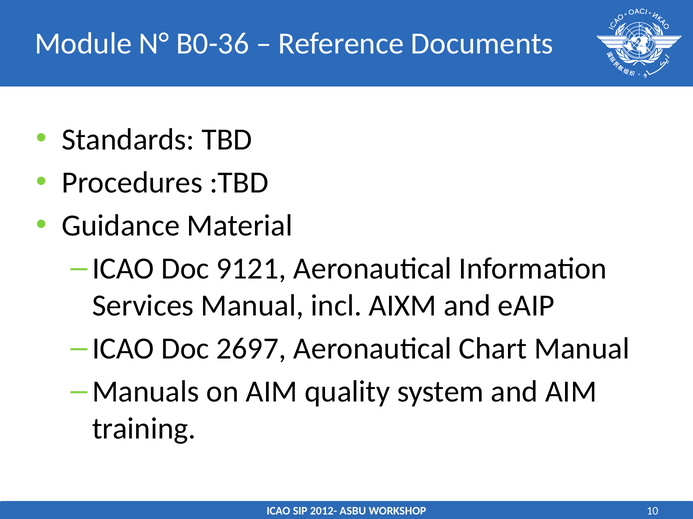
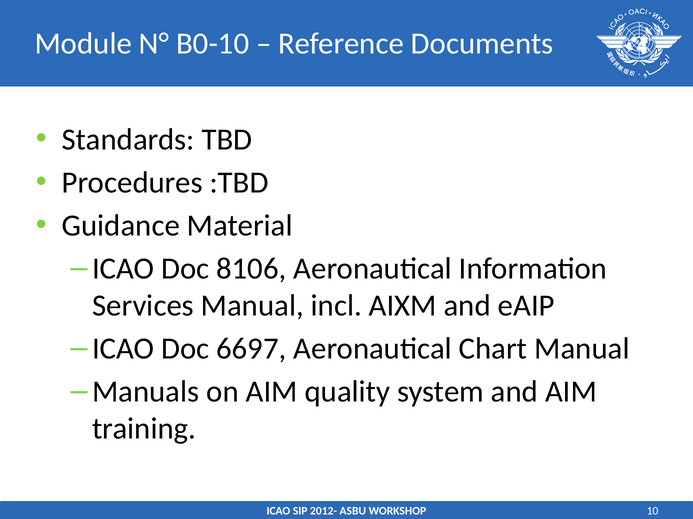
B0-36: B0-36 -> B0-10 (213, 44)
9121: 9121 -> 8106 (251, 269)
2697: 2697 -> 6697 (251, 349)
